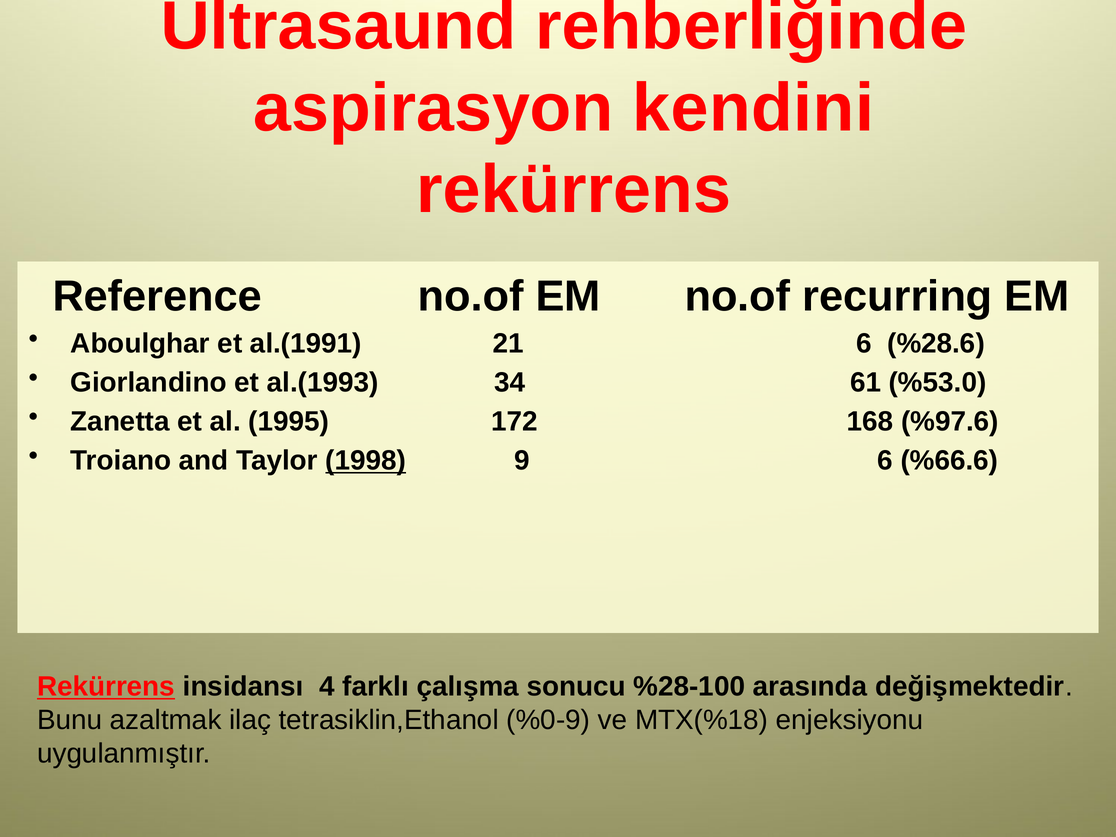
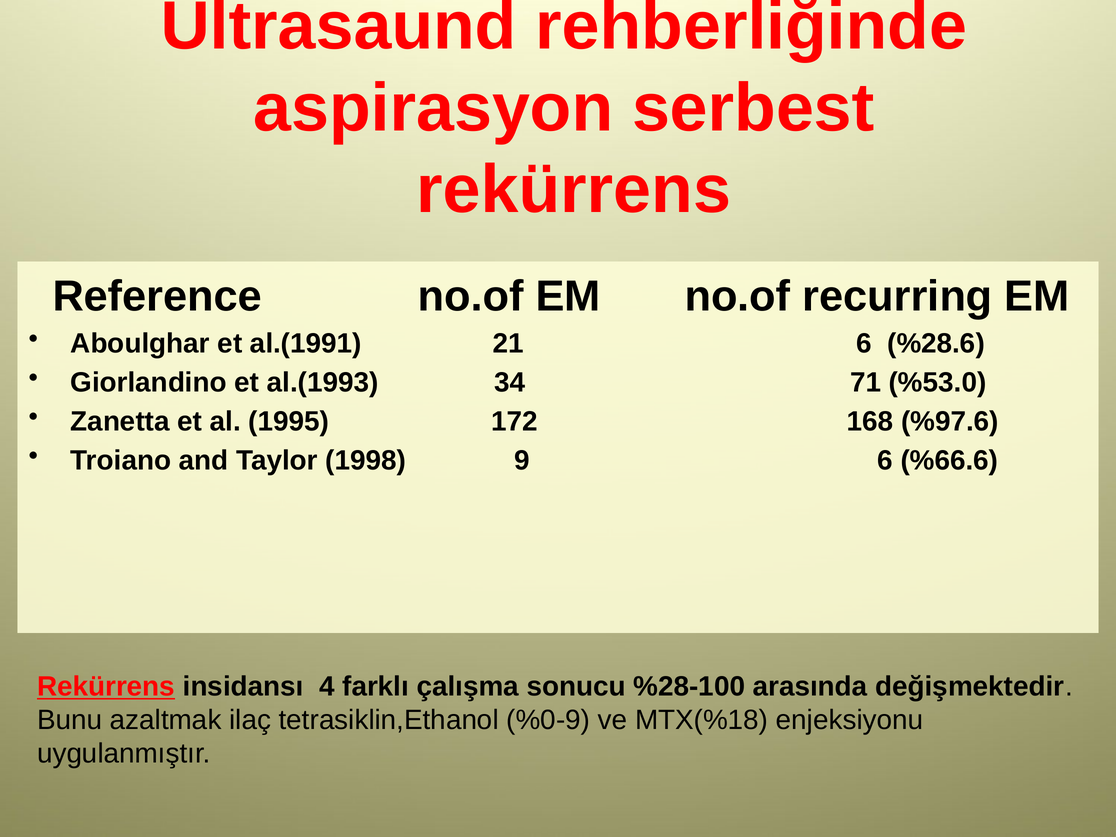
kendini: kendini -> serbest (753, 108)
61: 61 -> 71 (866, 383)
1998 underline: present -> none (366, 461)
